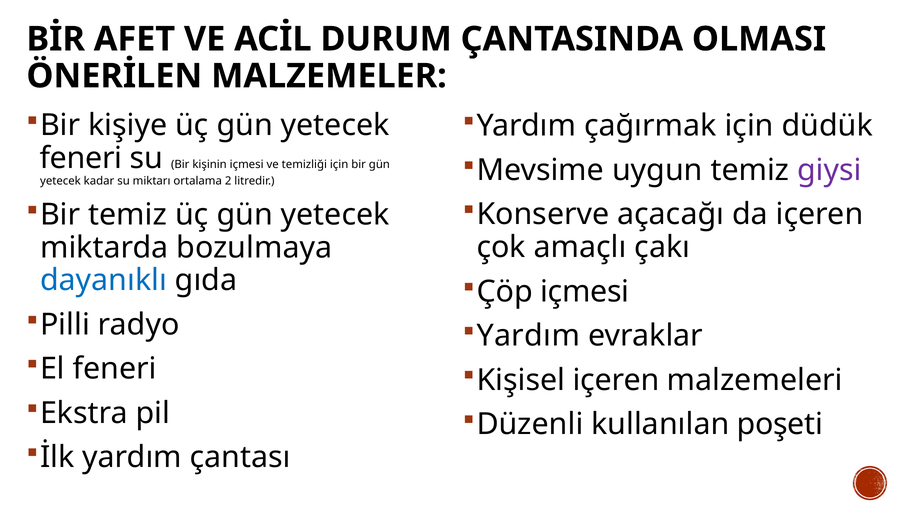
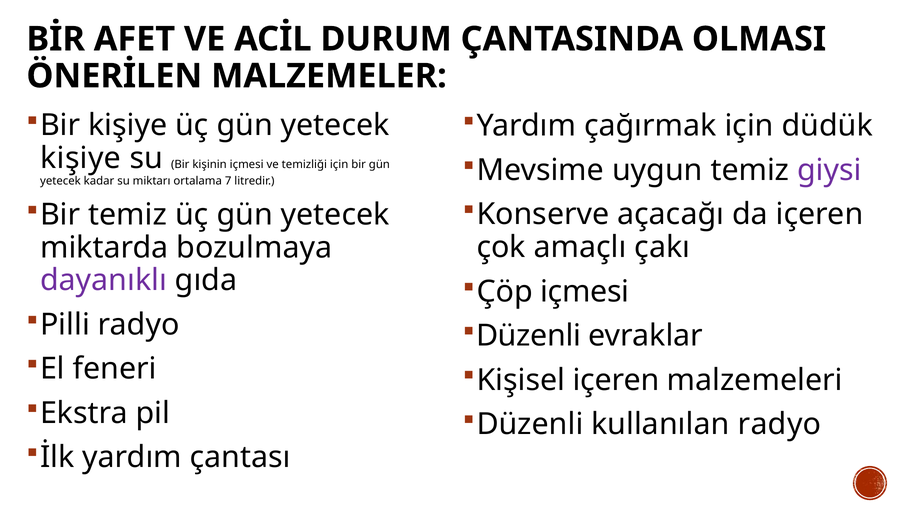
feneri: feneri -> kişiye (81, 158)
2: 2 -> 7 (228, 181)
dayanıklı colour: blue -> purple (104, 281)
Yardım: Yardım -> Düzenli (529, 336)
kullanılan poşeti: poşeti -> radyo (779, 424)
